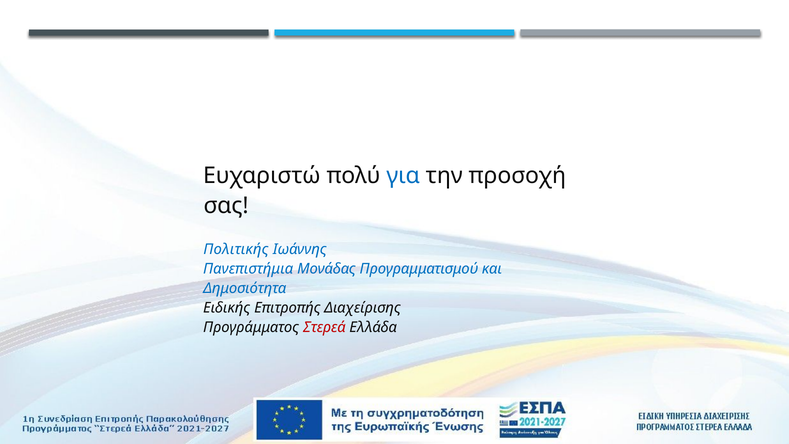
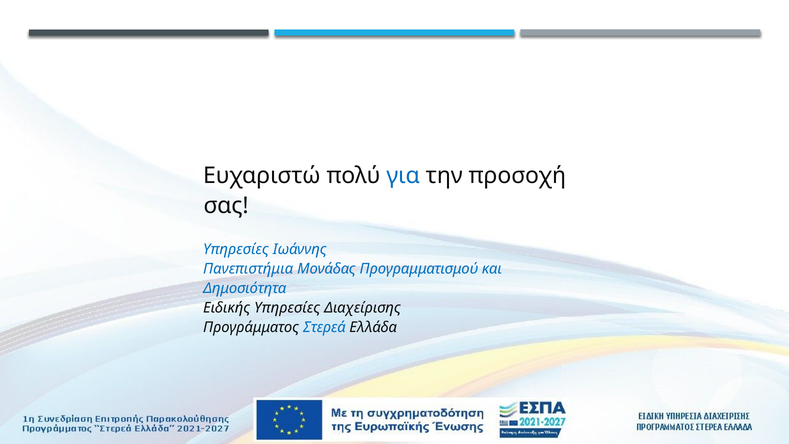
Πολιτικής: Πολιτικής -> Υπηρεσίες (236, 249)
Ειδικής Επιτροπής: Επιτροπής -> Υπηρεσίες (287, 308)
Στερεά colour: red -> blue (324, 327)
